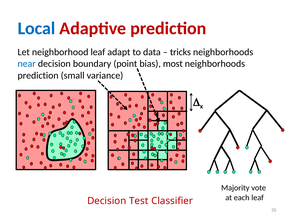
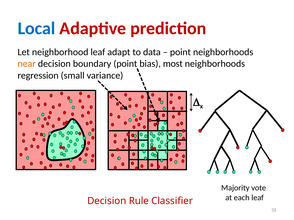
tricks: tricks -> point (180, 52)
near colour: blue -> orange (27, 64)
prediction: prediction -> regression (38, 76)
Test: Test -> Rule (139, 201)
